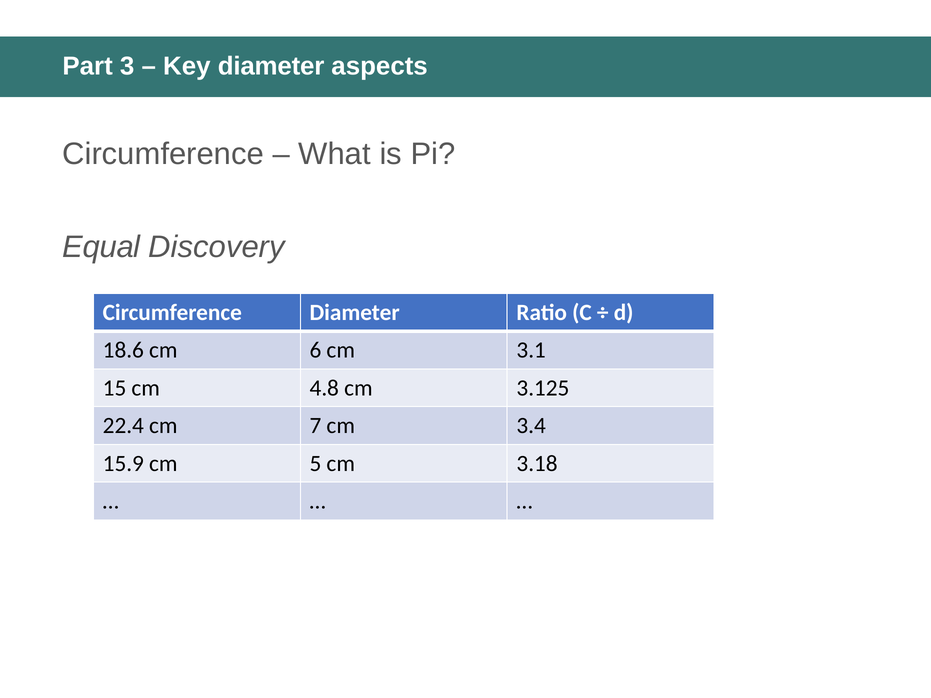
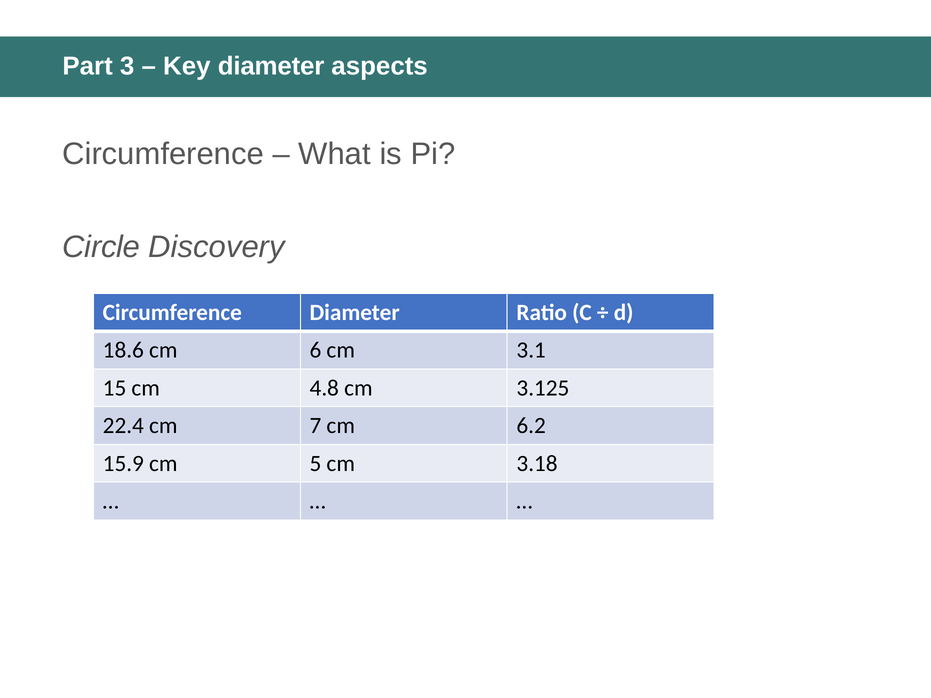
Equal: Equal -> Circle (101, 247)
3.4: 3.4 -> 6.2 (531, 426)
